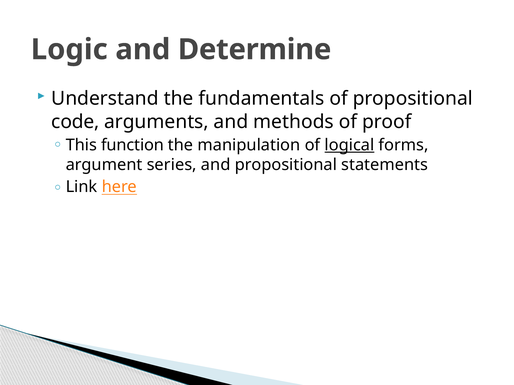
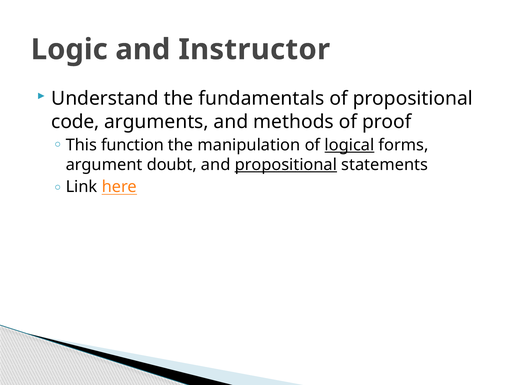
Determine: Determine -> Instructor (254, 50)
series: series -> doubt (172, 165)
propositional underline: none -> present (286, 165)
